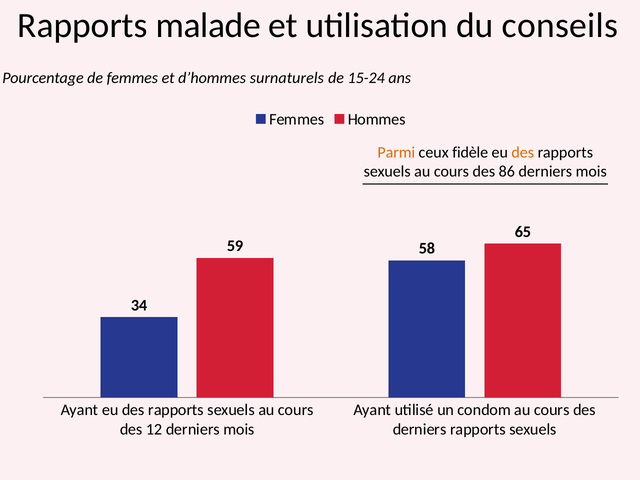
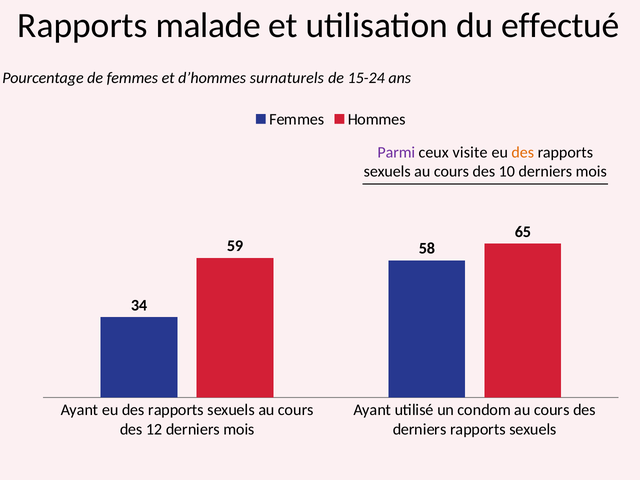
conseils: conseils -> effectué (560, 26)
Parmi colour: orange -> purple (396, 153)
fidèle: fidèle -> visite (470, 153)
86: 86 -> 10 (507, 172)
